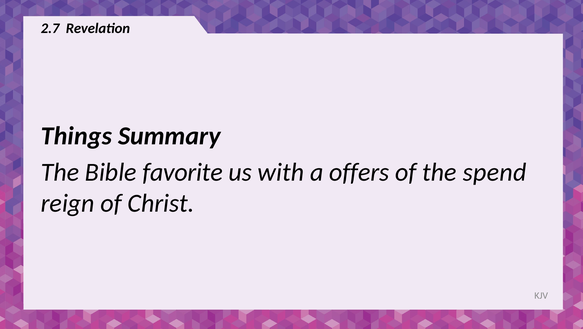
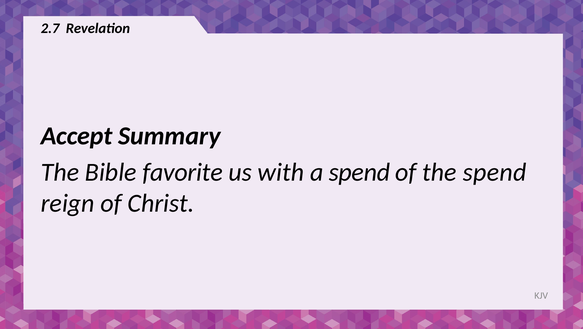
Things: Things -> Accept (77, 136)
a offers: offers -> spend (359, 172)
